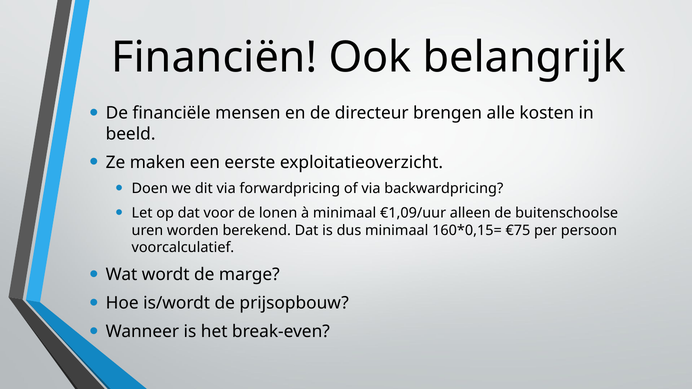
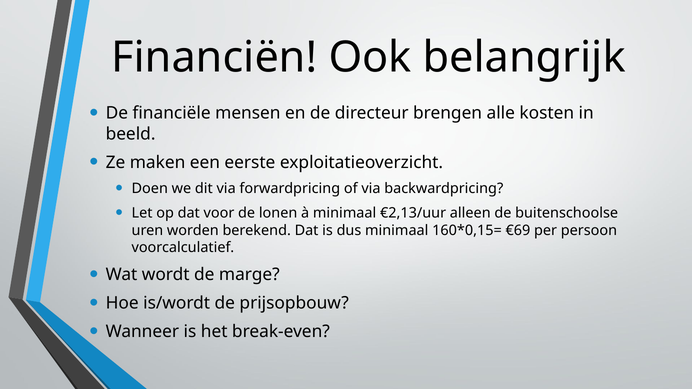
€1,09/uur: €1,09/uur -> €2,13/uur (413, 213)
€75: €75 -> €69 (518, 230)
